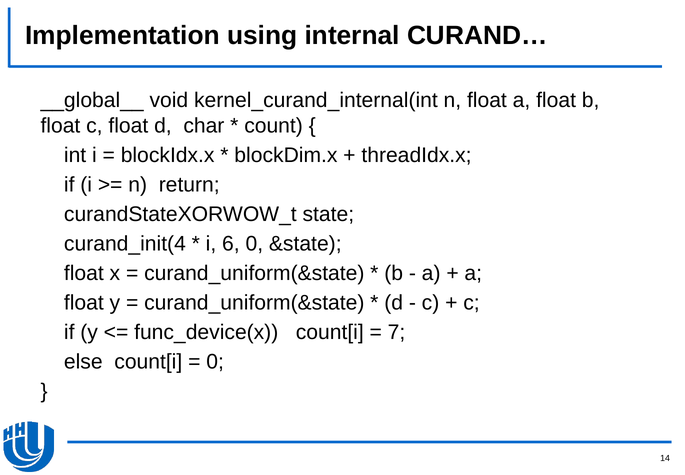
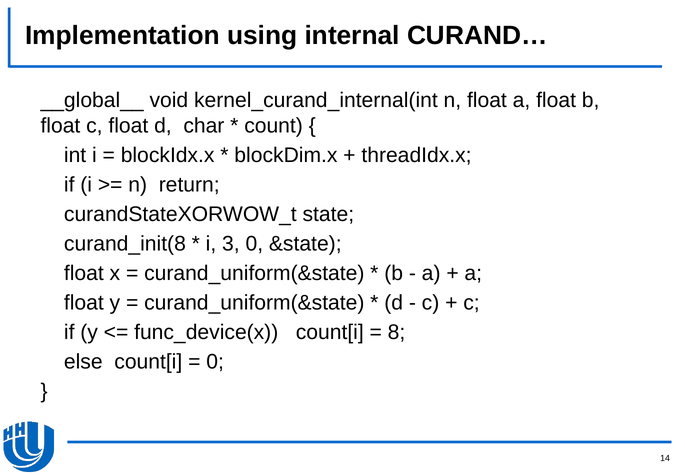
curand_init(4: curand_init(4 -> curand_init(8 (125, 243)
6: 6 -> 3 (231, 243)
7: 7 -> 8 (397, 332)
